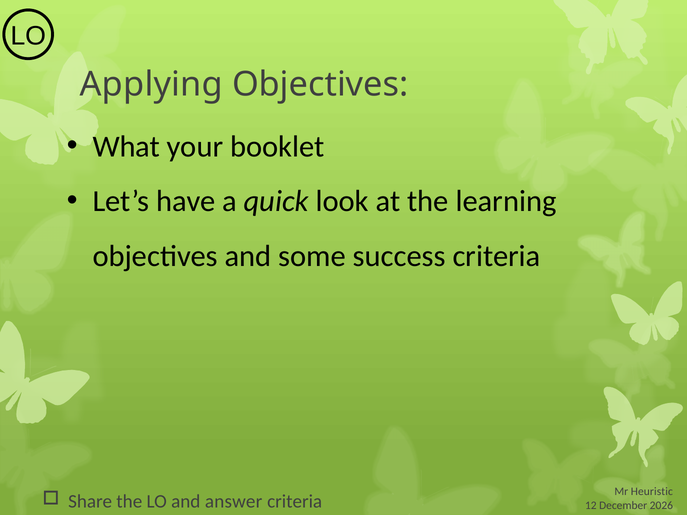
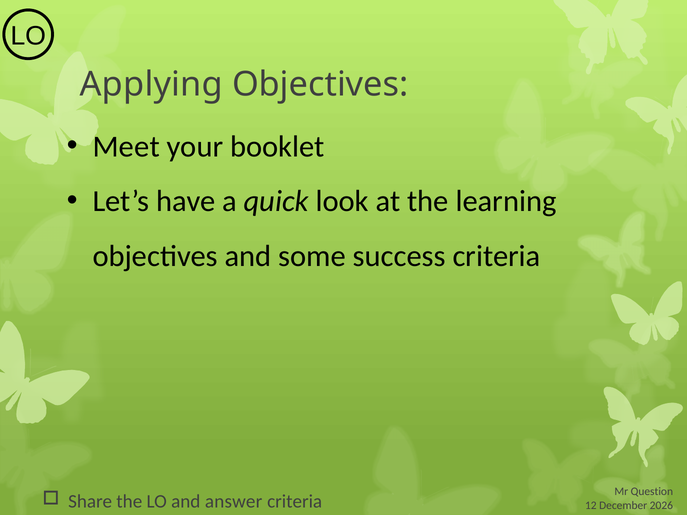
What: What -> Meet (126, 147)
Heuristic: Heuristic -> Question (652, 492)
